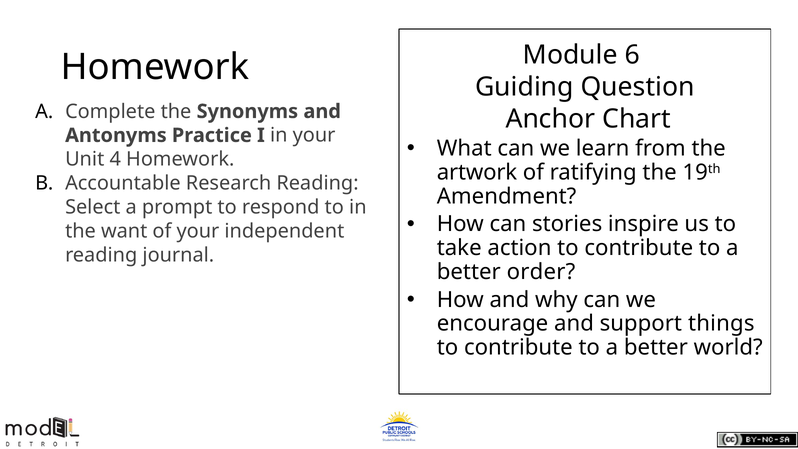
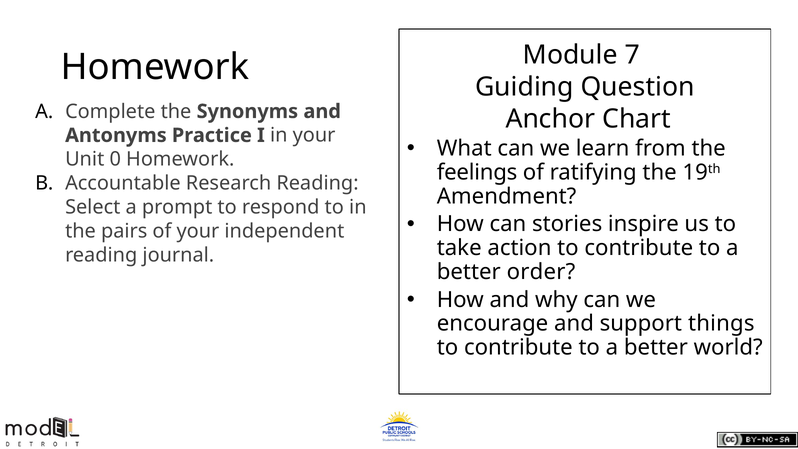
6: 6 -> 7 (632, 55)
4: 4 -> 0 (115, 159)
artwork: artwork -> feelings (477, 172)
want: want -> pairs (124, 231)
